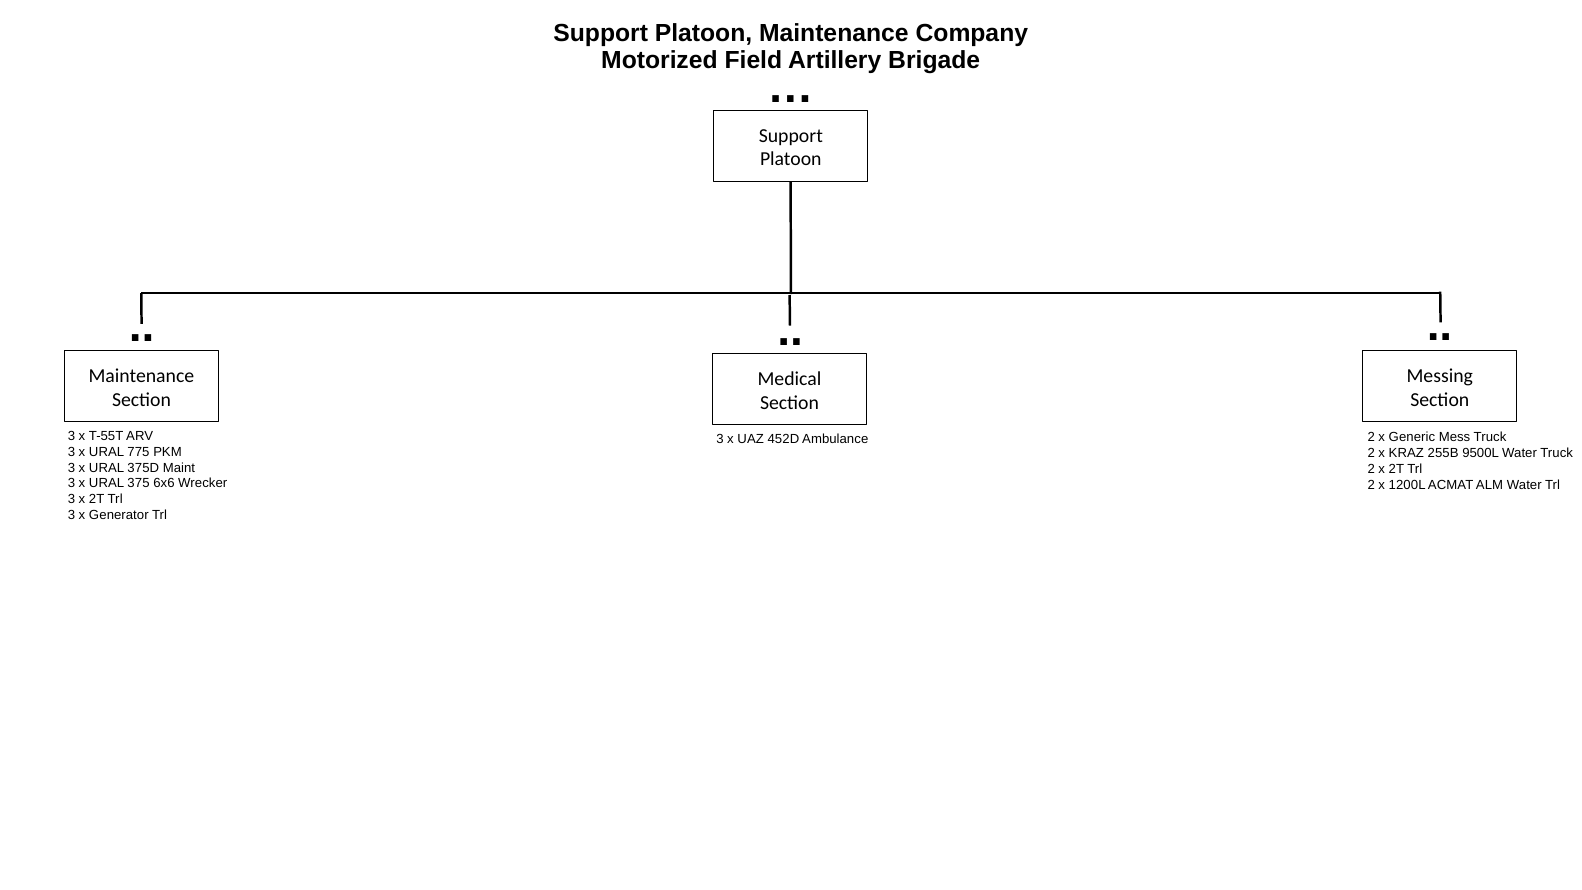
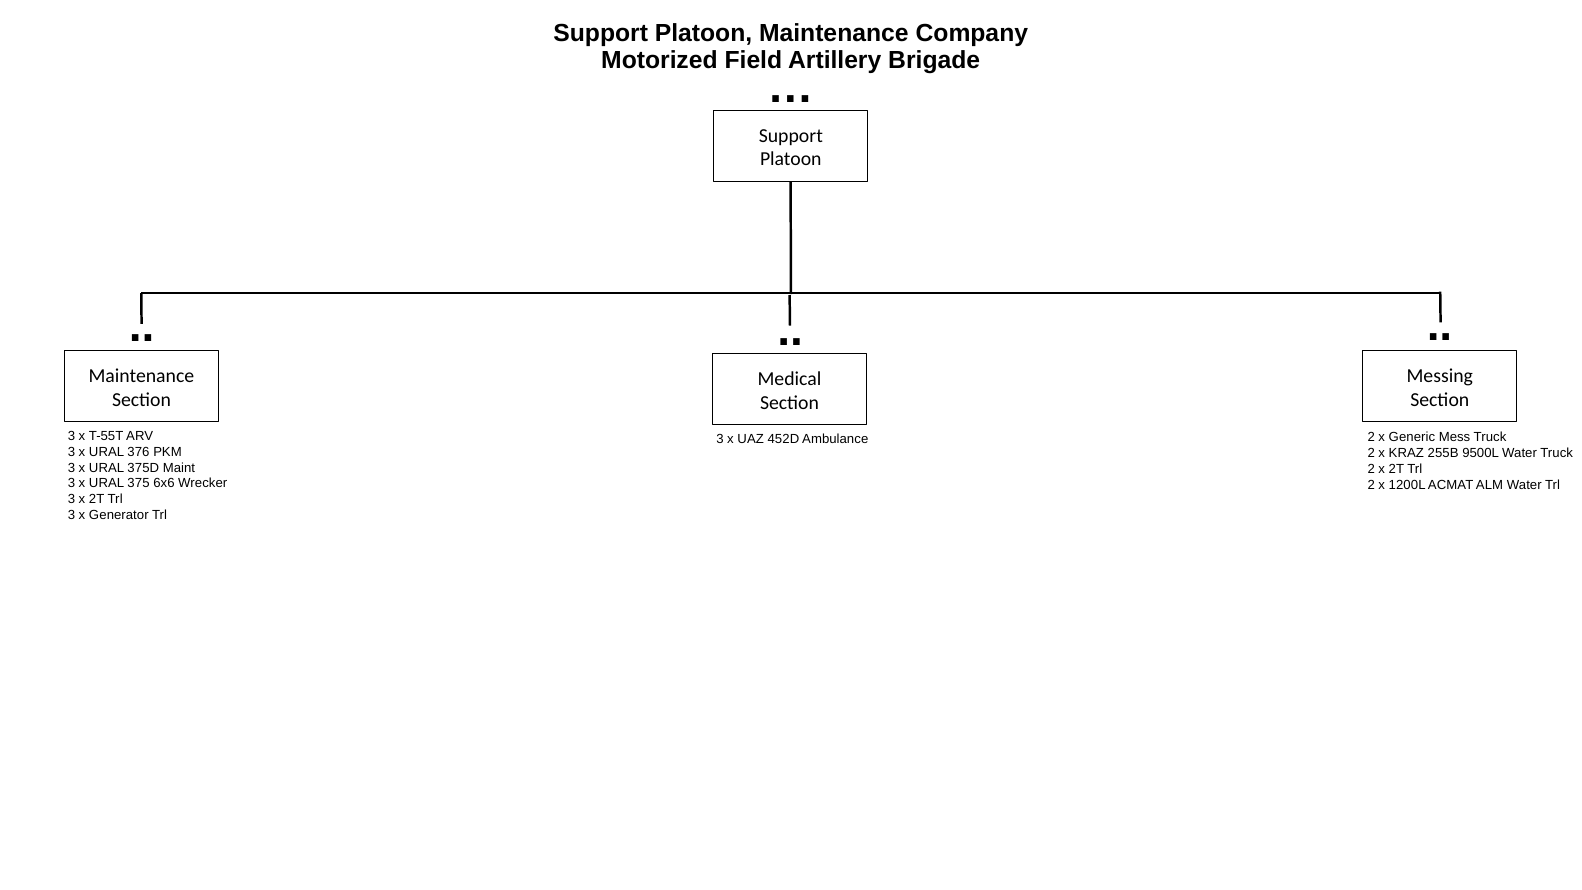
775: 775 -> 376 (138, 452)
